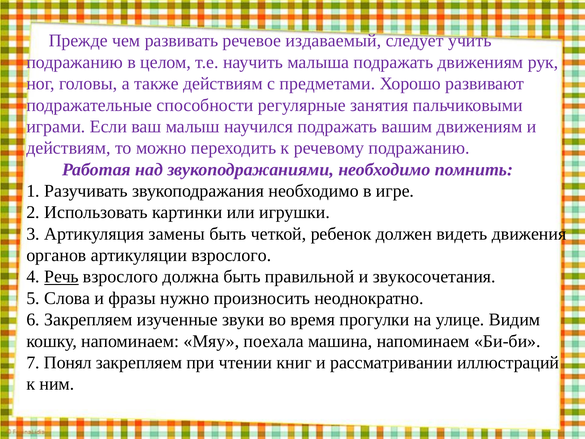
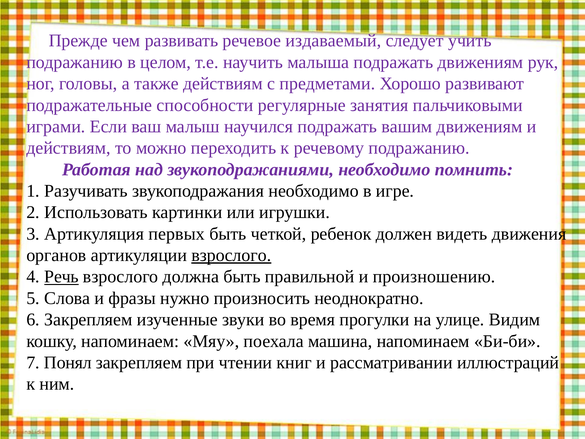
замены: замены -> первых (177, 234)
взрослого underline: none -> present (231, 255)
звукосочетания: звукосочетания -> произношению (434, 277)
